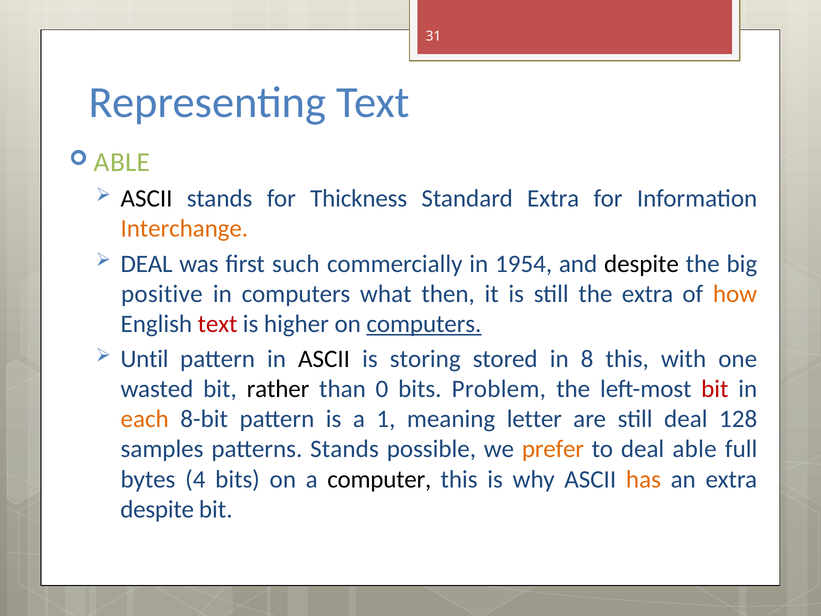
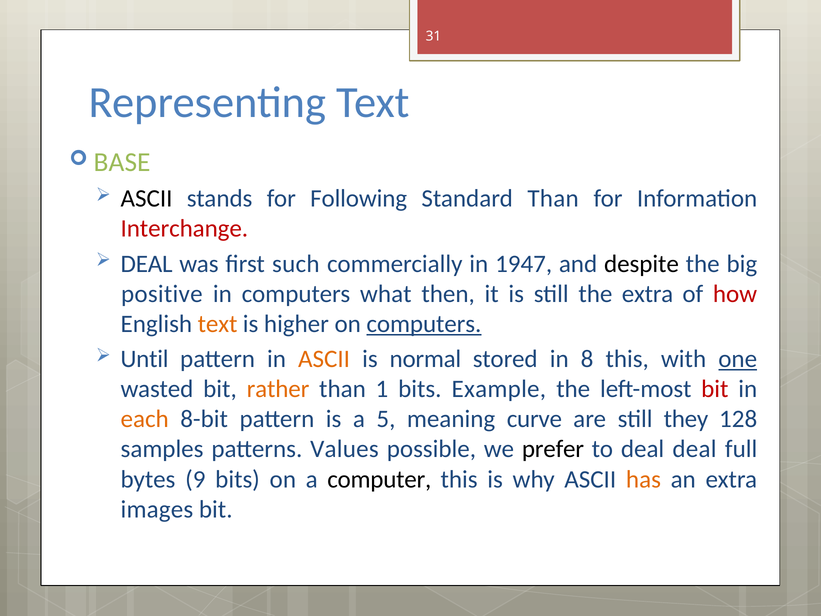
ABLE: ABLE -> BASE (122, 162)
Thickness: Thickness -> Following (359, 198)
Standard Extra: Extra -> Than (553, 198)
Interchange colour: orange -> red (184, 229)
1954: 1954 -> 1947 (524, 264)
how colour: orange -> red (735, 294)
text colour: red -> orange (218, 324)
ASCII colour: black -> orange (324, 359)
storing: storing -> normal (425, 359)
one underline: none -> present (738, 359)
rather colour: black -> orange (278, 389)
0: 0 -> 1 (382, 389)
Problem: Problem -> Example (499, 389)
1: 1 -> 5 (386, 419)
letter: letter -> curve (534, 419)
still deal: deal -> they (686, 419)
patterns Stands: Stands -> Values (344, 449)
prefer colour: orange -> black (553, 449)
deal able: able -> deal (695, 449)
4: 4 -> 9 (195, 479)
despite: despite -> images (157, 509)
